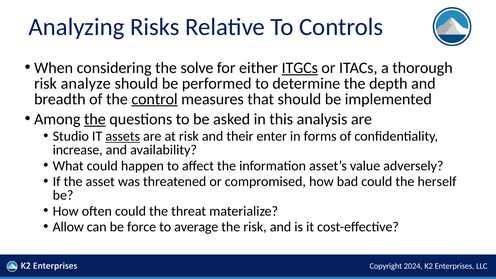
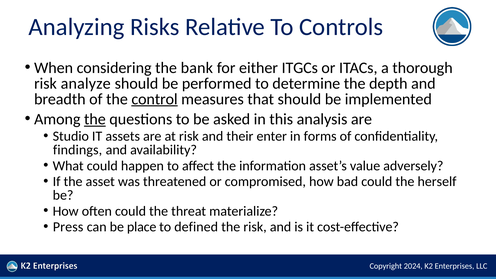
solve: solve -> bank (197, 68)
ITGCs underline: present -> none (300, 68)
assets underline: present -> none (123, 136)
increase: increase -> findings (78, 150)
Allow: Allow -> Press (68, 227)
force: force -> place (142, 227)
average: average -> defined (196, 227)
